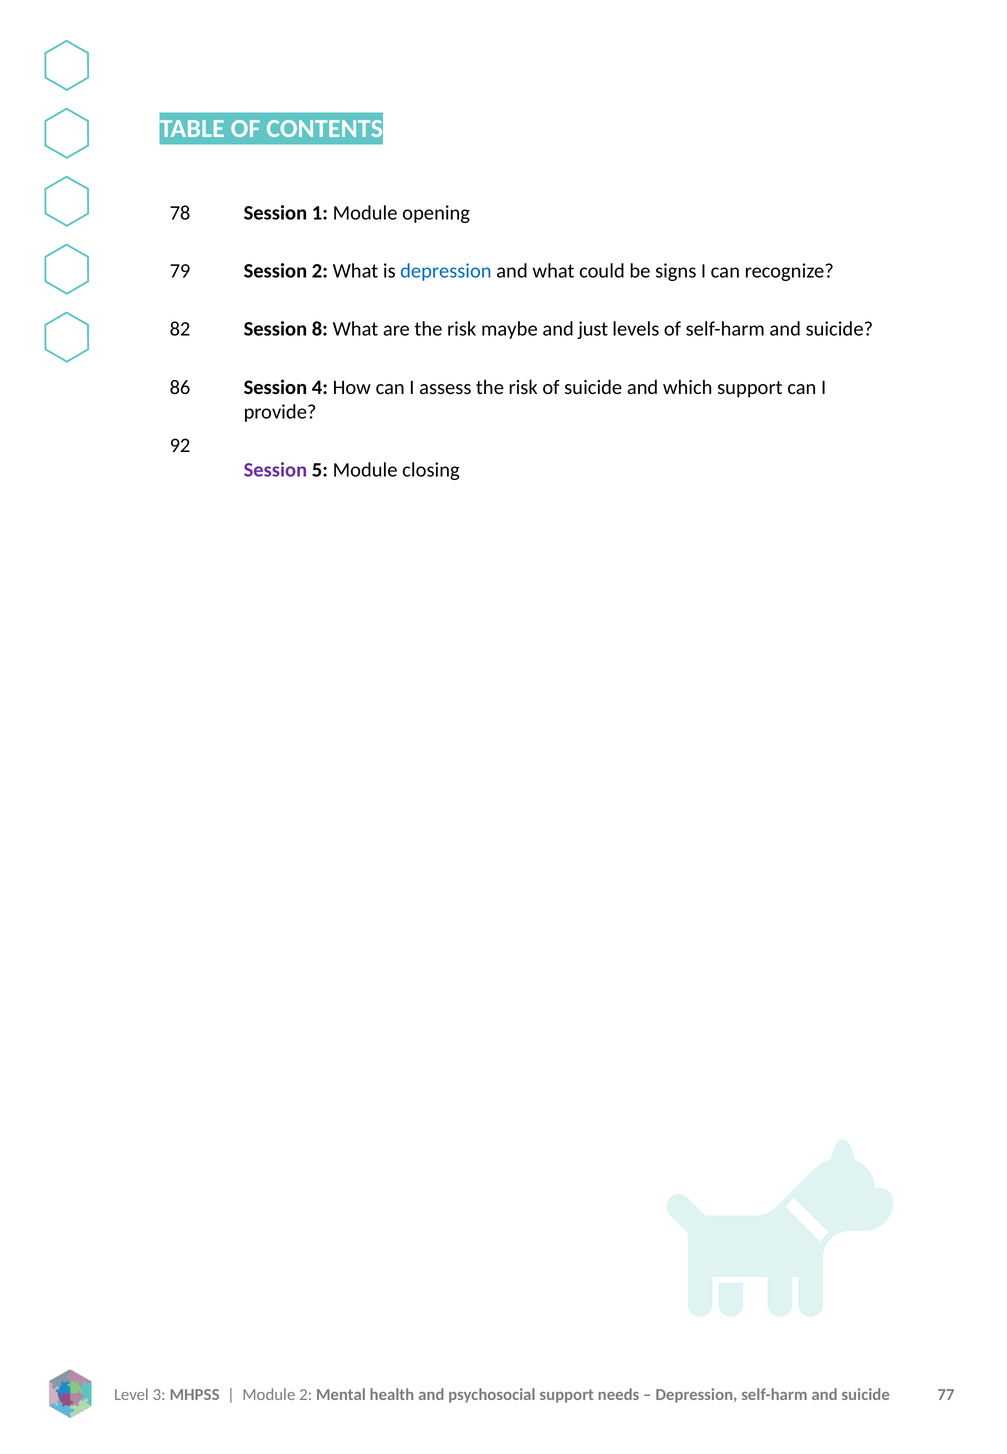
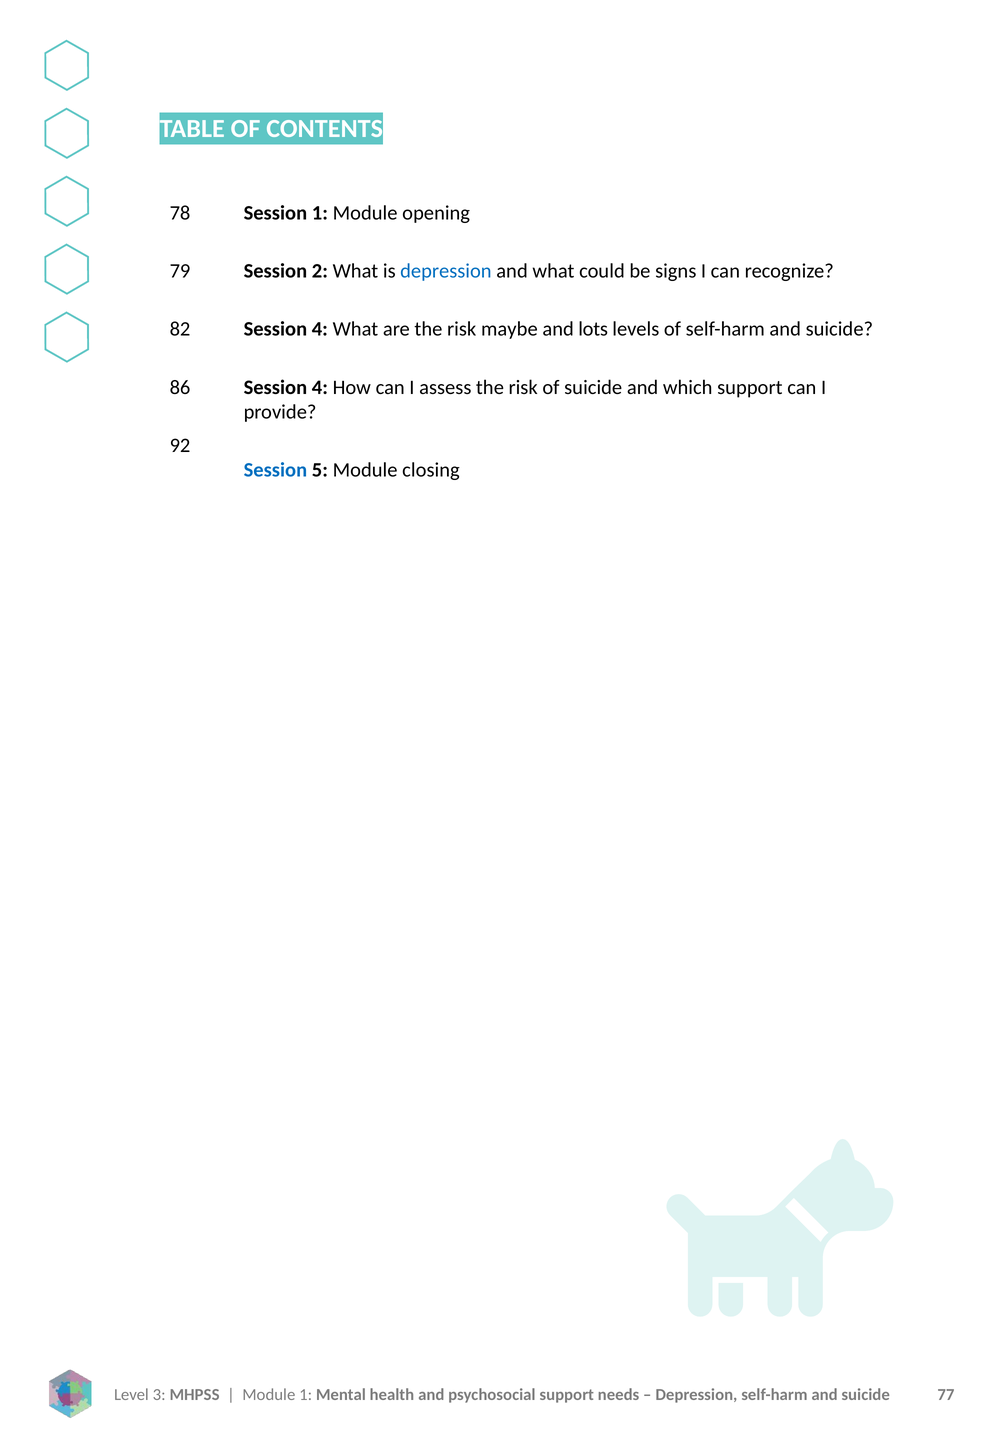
8: 8 -> 4 (320, 329)
just: just -> lots (593, 329)
Session colour: purple -> blue (275, 470)
Module 2: 2 -> 1 (306, 1395)
